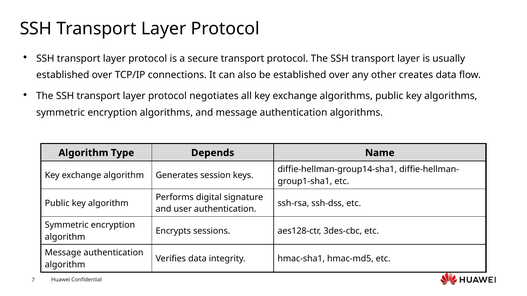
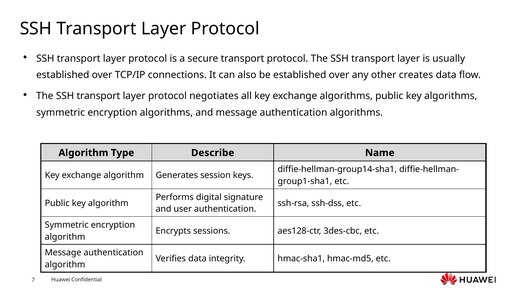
Depends: Depends -> Describe (213, 153)
